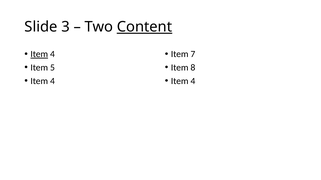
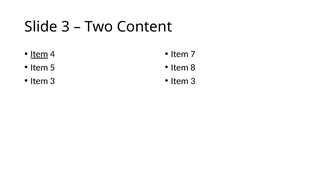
Content underline: present -> none (145, 27)
4: 4 -> 3 (52, 81)
4: 4 -> 3 (193, 81)
